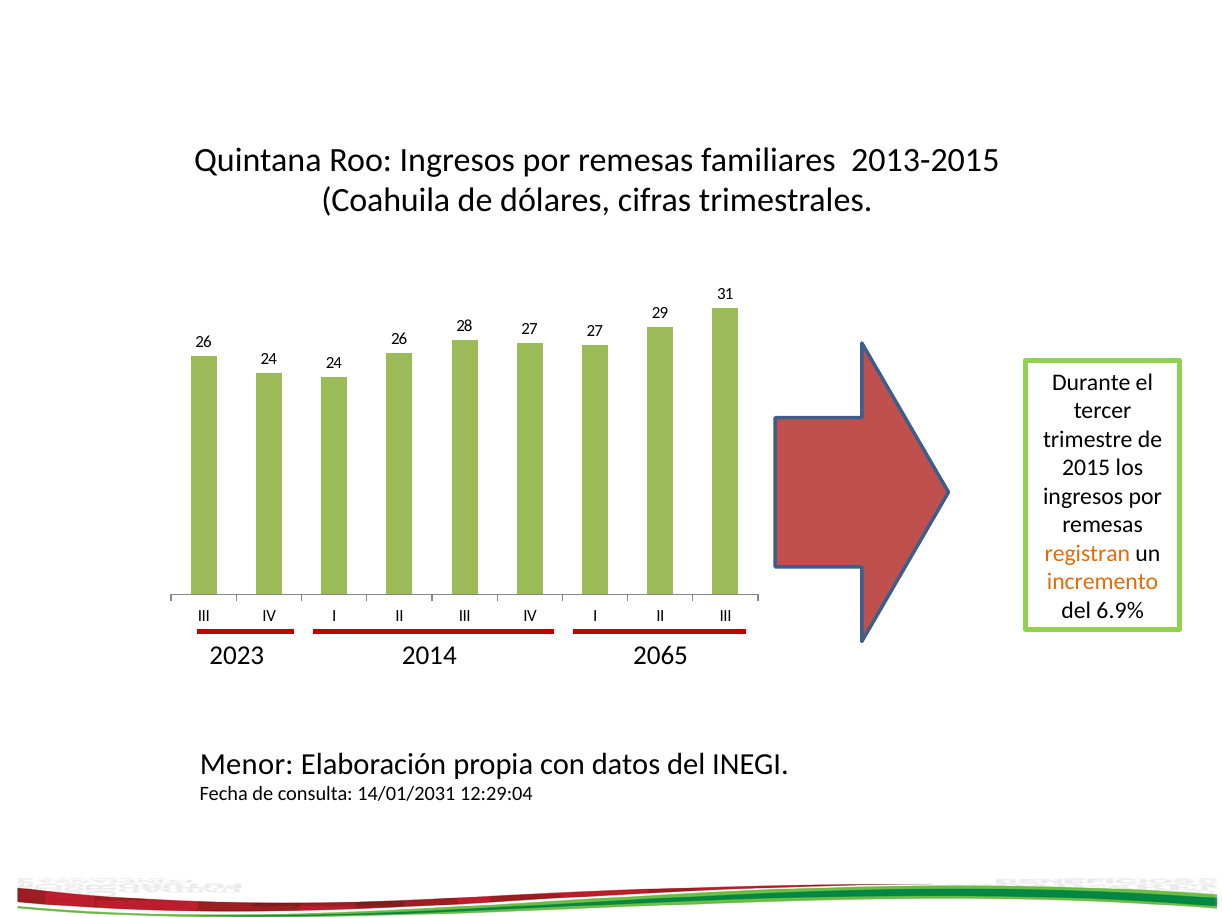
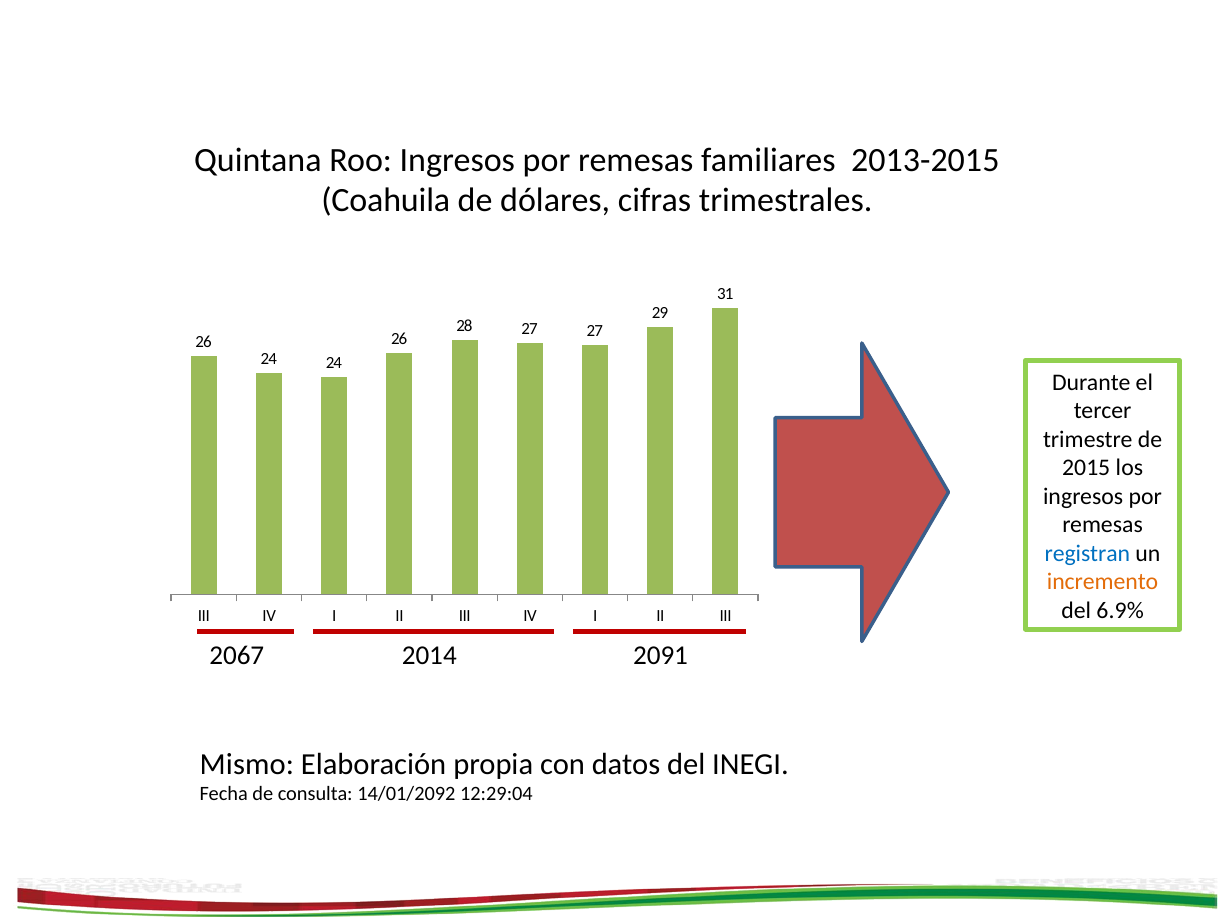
registran colour: orange -> blue (1087, 554)
2023: 2023 -> 2067 (237, 656)
2065: 2065 -> 2091 (661, 656)
Menor: Menor -> Mismo (247, 764)
14/01/2031: 14/01/2031 -> 14/01/2092 (406, 794)
